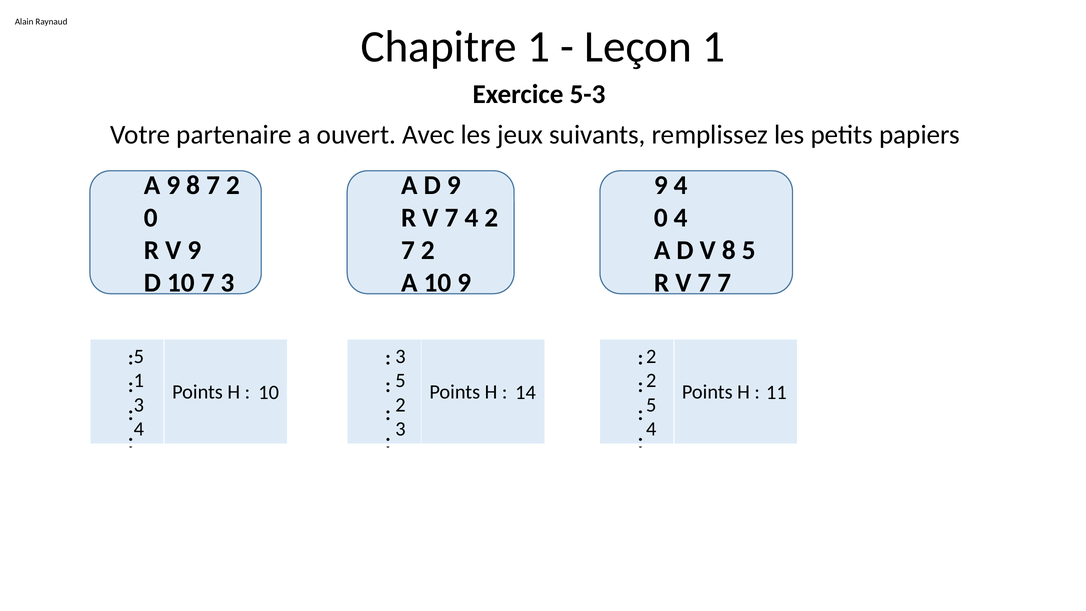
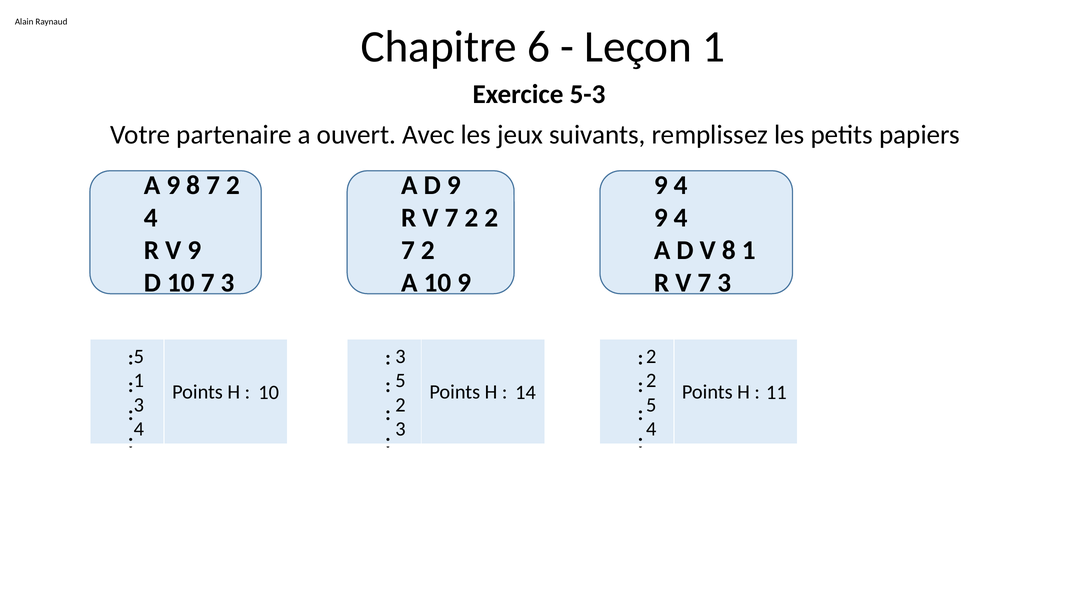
Chapitre 1: 1 -> 6 (538, 47)
0: 0 -> 4 (151, 218)
V 7 4: 4 -> 2 (471, 218)
0: 0 -> 9 (661, 218)
8 5: 5 -> 1 (749, 250)
V 7 7: 7 -> 3 (724, 283)
